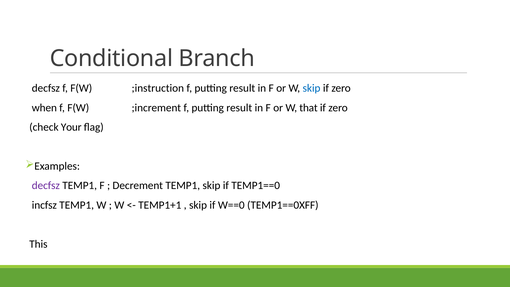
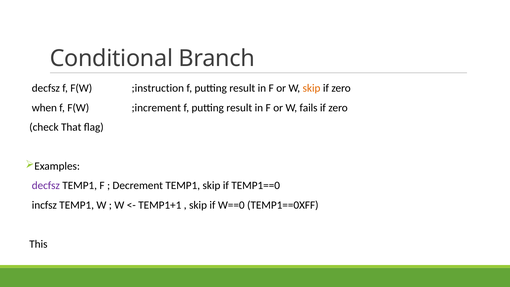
skip colour: blue -> orange (312, 88)
that: that -> fails (309, 108)
Your: Your -> That (71, 127)
